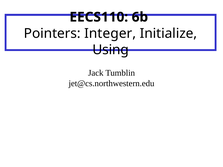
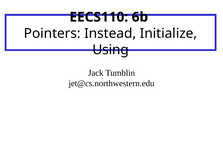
Integer: Integer -> Instead (110, 33)
